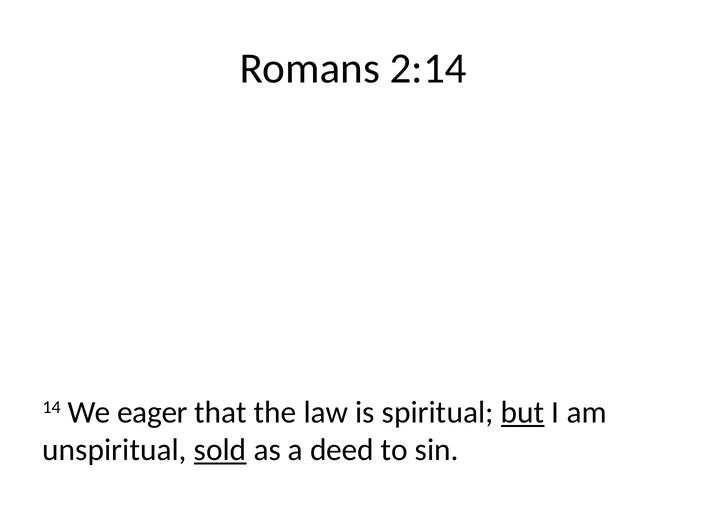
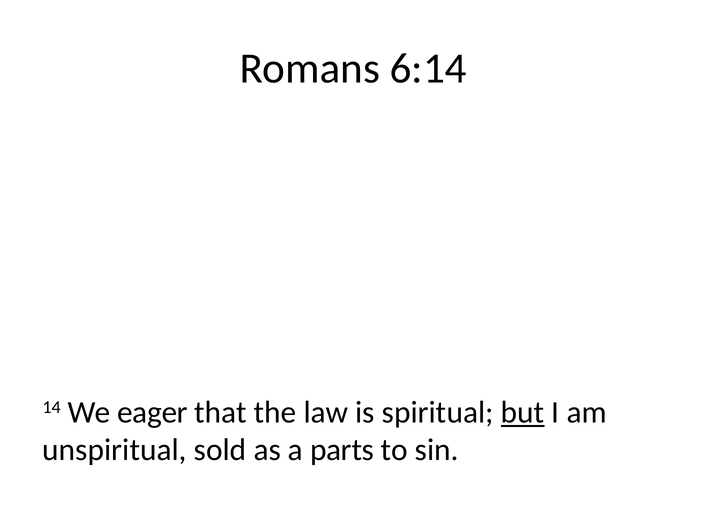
2:14: 2:14 -> 6:14 (428, 68)
sold underline: present -> none (220, 450)
deed: deed -> parts (342, 450)
